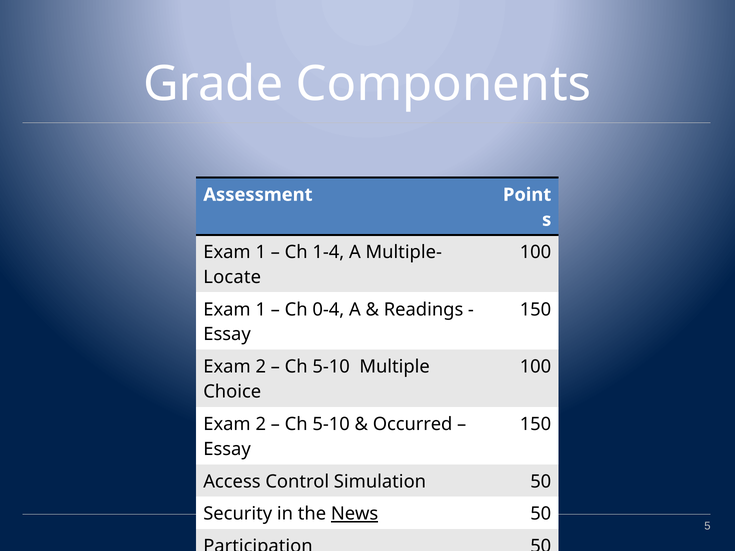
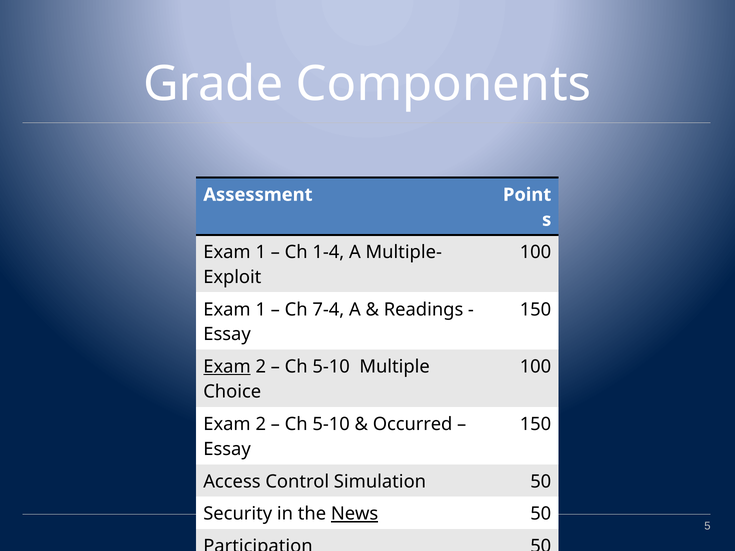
Locate: Locate -> Exploit (232, 277)
0-4: 0-4 -> 7-4 (328, 310)
Exam underline: none -> present (227, 367)
